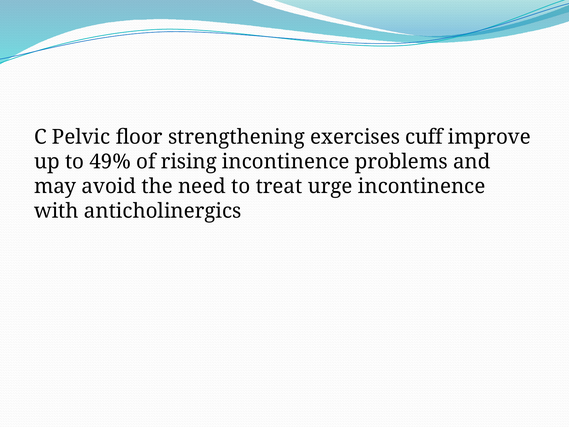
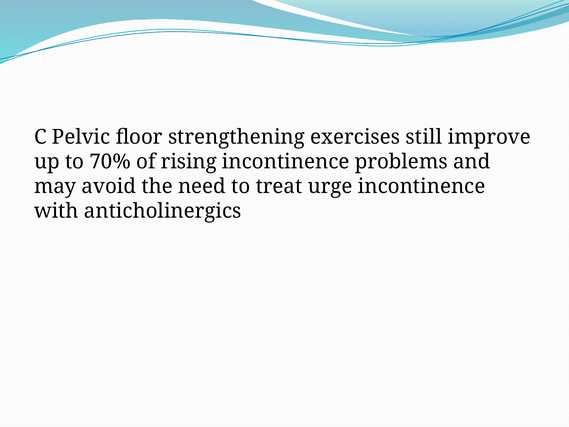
cuff: cuff -> still (424, 137)
49%: 49% -> 70% (110, 162)
